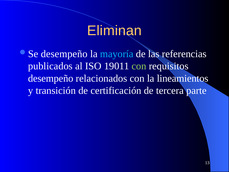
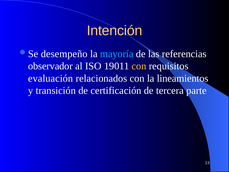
Eliminan: Eliminan -> Intención (115, 31)
publicados: publicados -> observador (50, 66)
con colour: light green -> yellow (139, 66)
desempeño: desempeño -> evaluación (51, 78)
